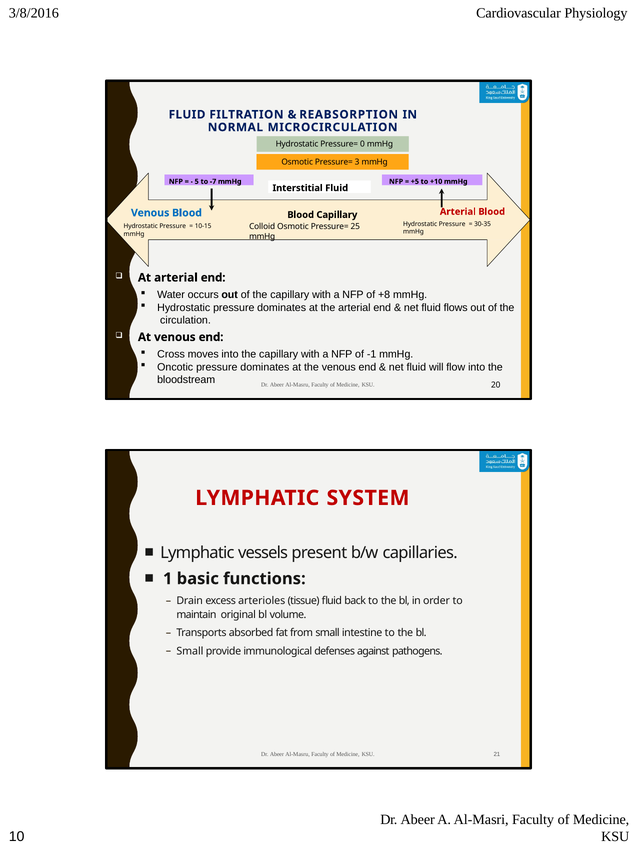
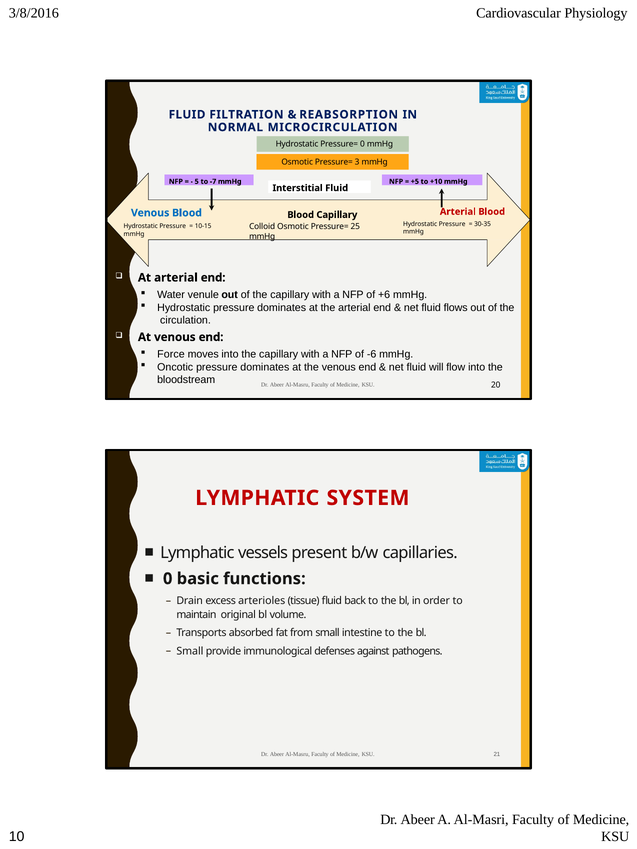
occurs: occurs -> venule (203, 295)
+8: +8 -> +6 (384, 295)
Cross: Cross -> Force (171, 354)
-1: -1 -> -6 (372, 354)
1: 1 -> 0 (168, 579)
